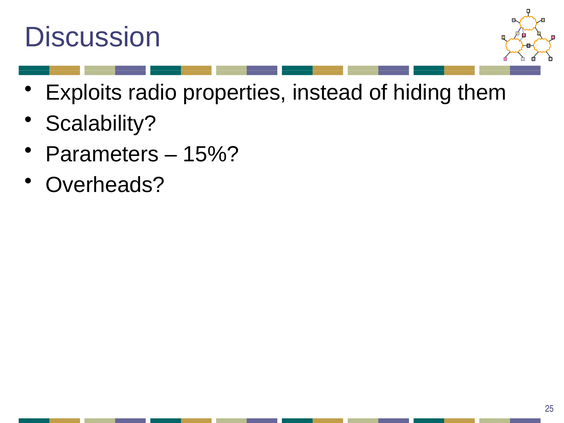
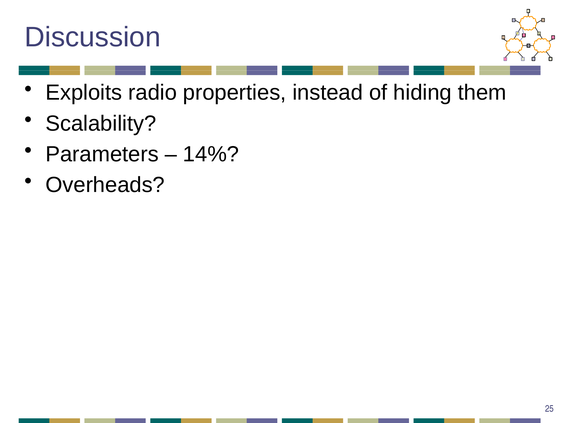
15%: 15% -> 14% (211, 154)
